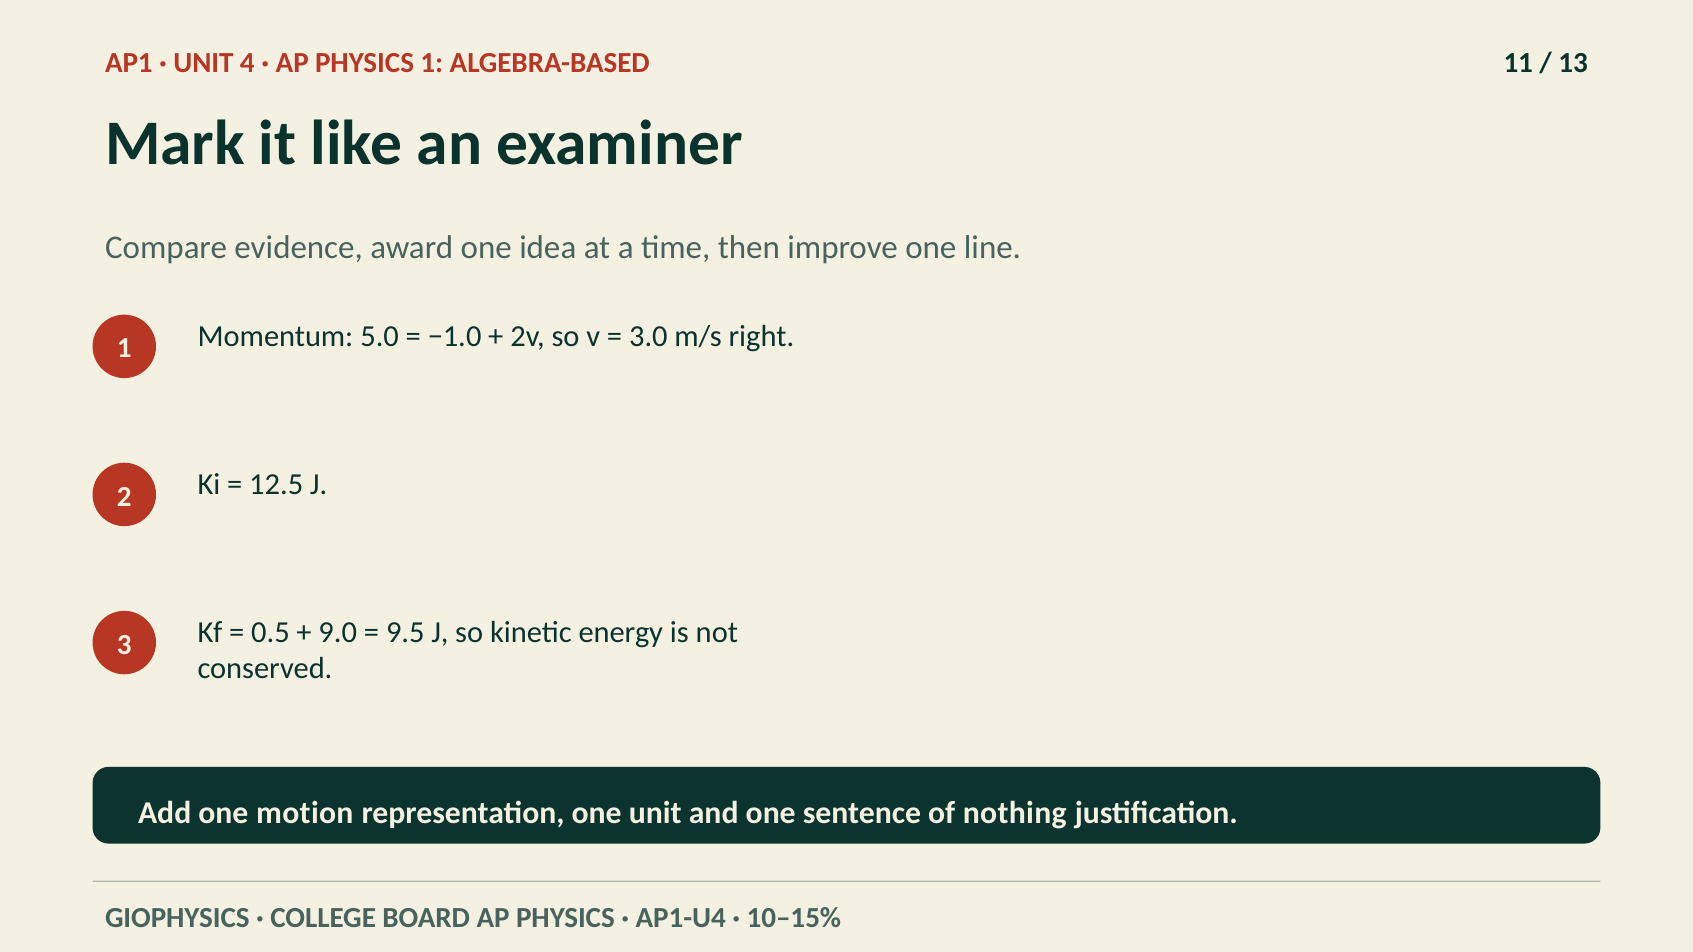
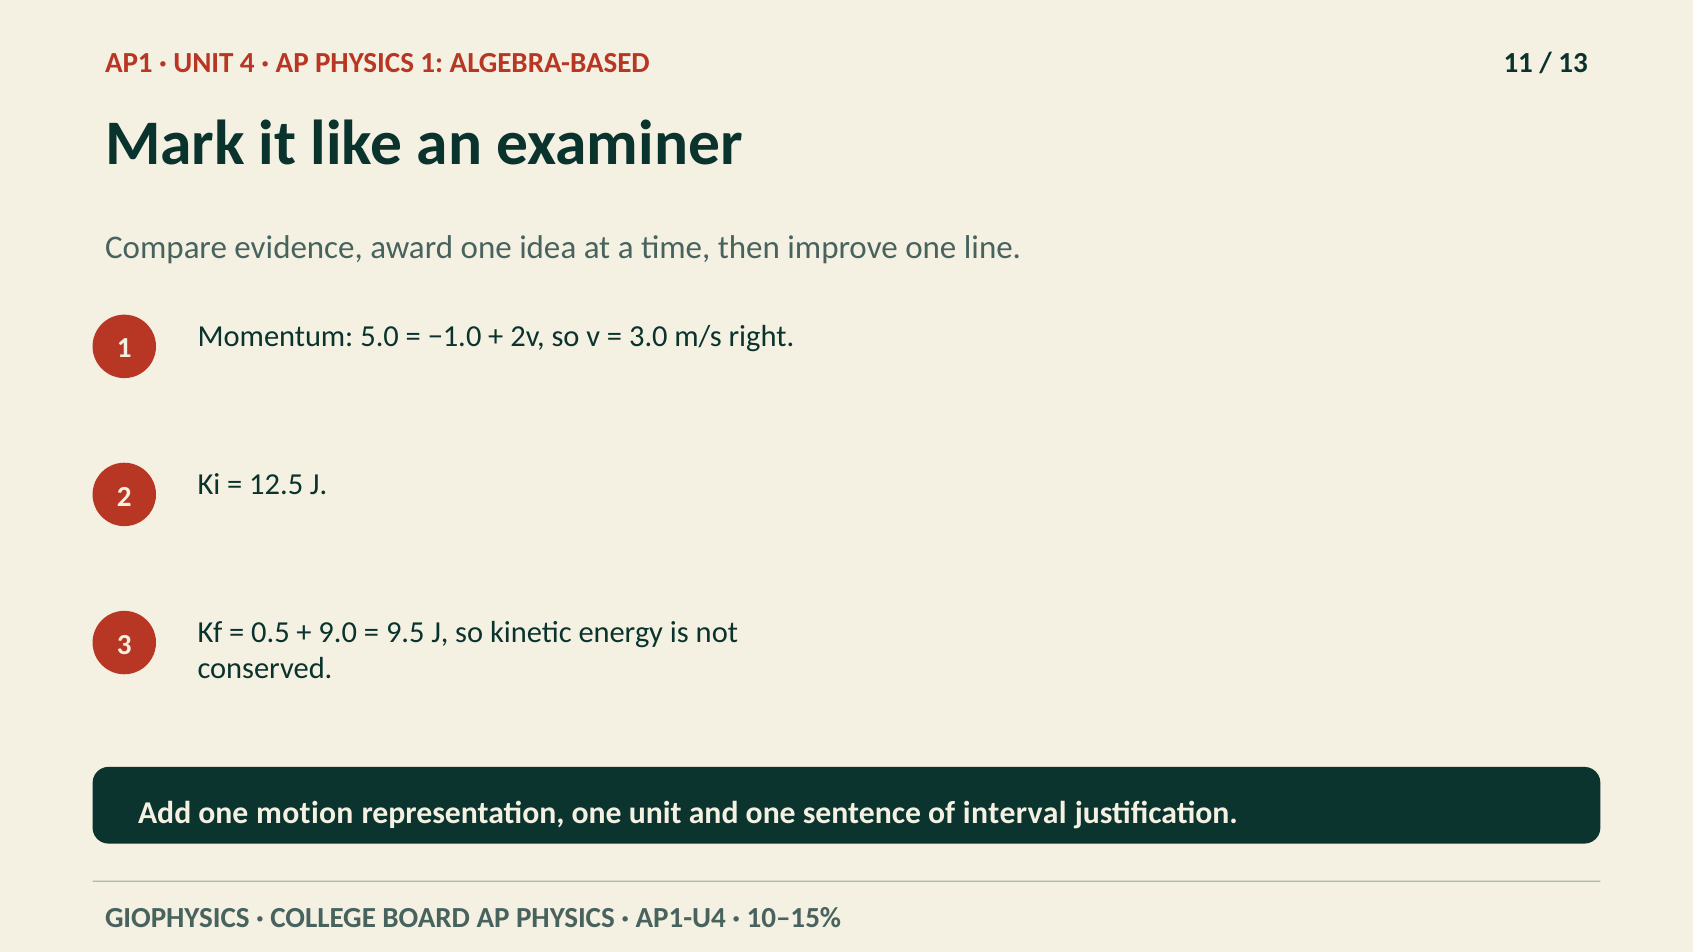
nothing: nothing -> interval (1015, 813)
